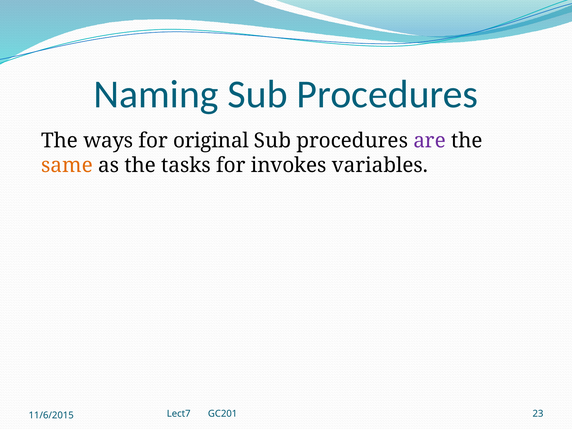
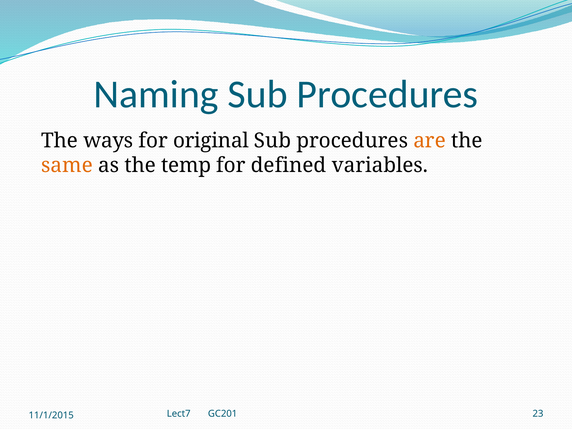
are colour: purple -> orange (430, 141)
tasks: tasks -> temp (186, 165)
invokes: invokes -> defined (289, 165)
11/6/2015: 11/6/2015 -> 11/1/2015 (51, 415)
